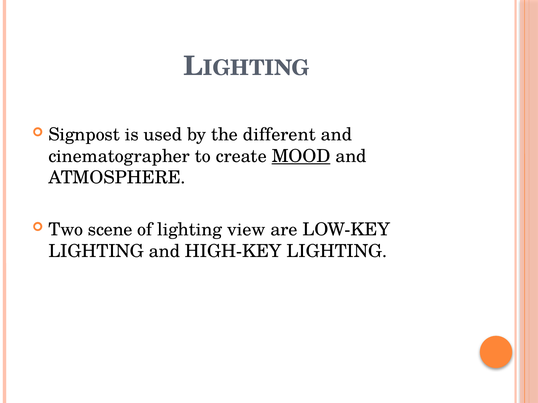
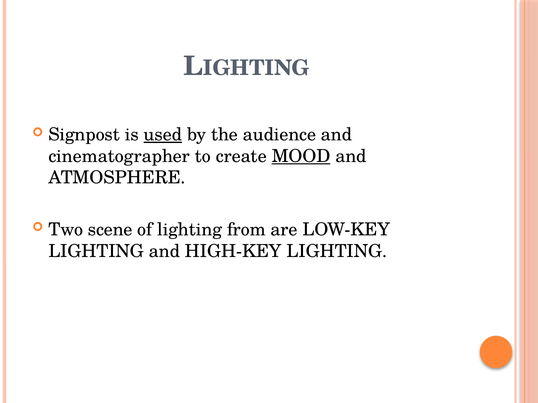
used underline: none -> present (163, 135)
different: different -> audience (280, 135)
view: view -> from (246, 230)
